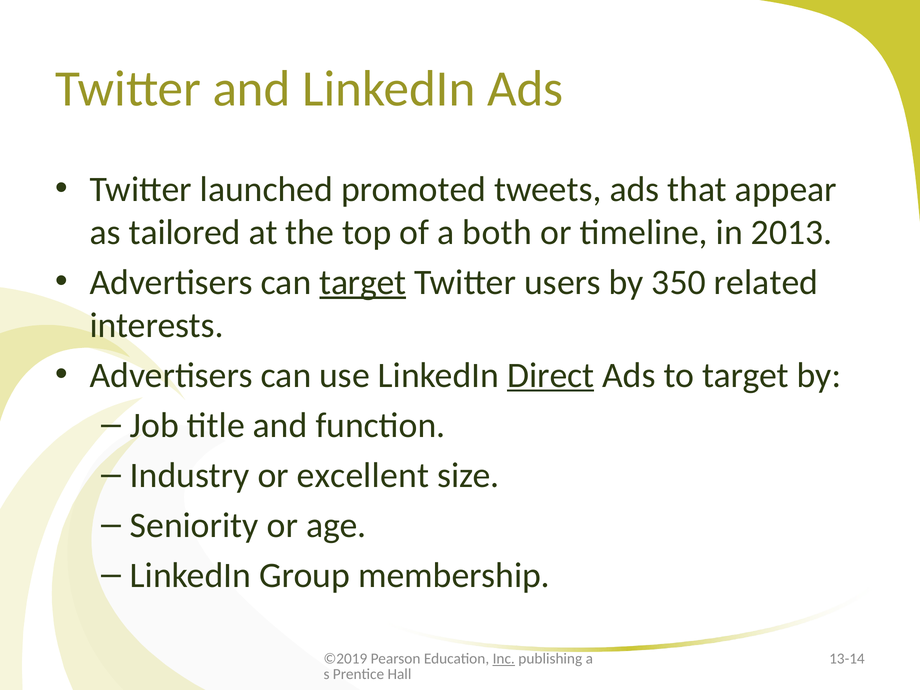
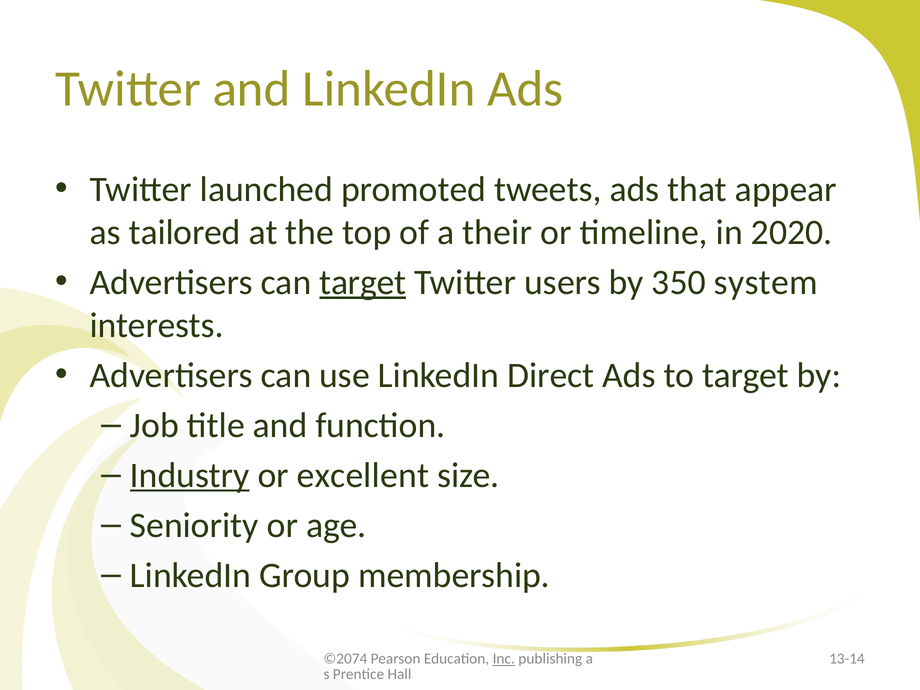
both: both -> their (497, 232)
2013: 2013 -> 2020 (792, 232)
related: related -> system (766, 282)
Direct underline: present -> none (551, 375)
Industry underline: none -> present (190, 475)
©2019: ©2019 -> ©2074 (345, 659)
